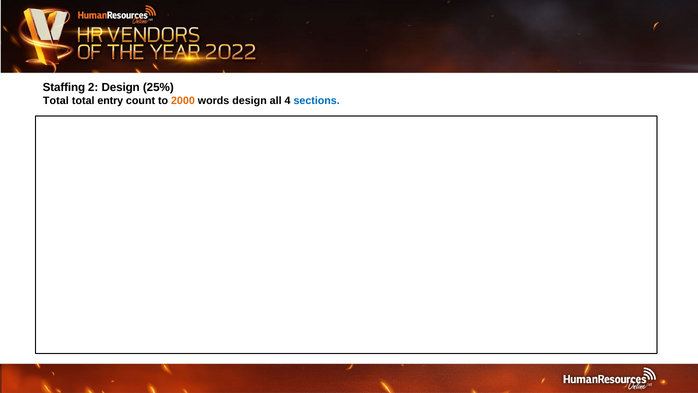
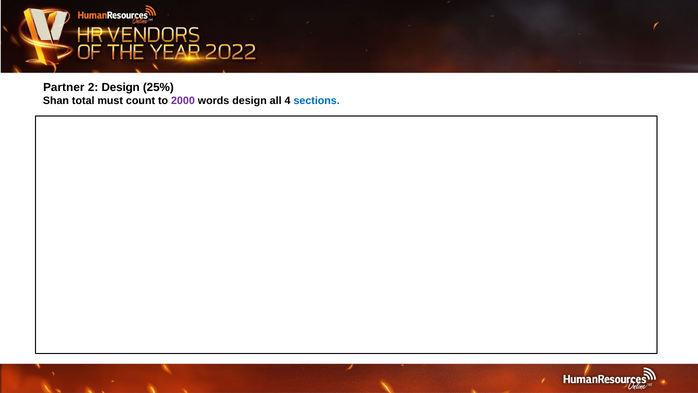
Staffing: Staffing -> Partner (64, 88)
Total: Total -> Shan (56, 101)
entry: entry -> must (110, 101)
2000 colour: orange -> purple (183, 101)
